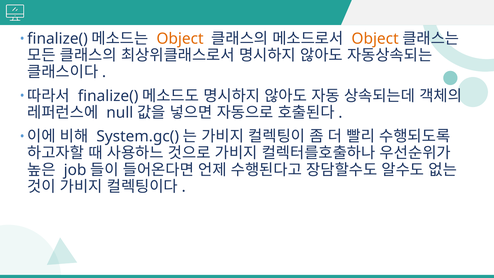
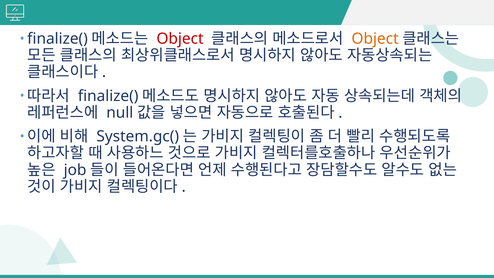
Object colour: orange -> red (180, 39)
